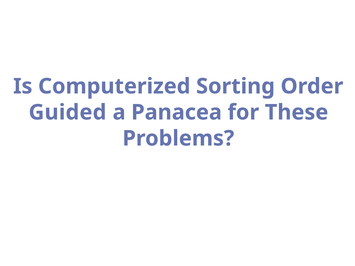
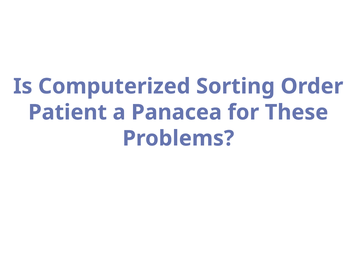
Guided: Guided -> Patient (68, 112)
